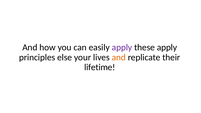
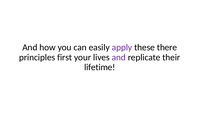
these apply: apply -> there (167, 47)
else: else -> first (65, 57)
and colour: orange -> purple (119, 57)
